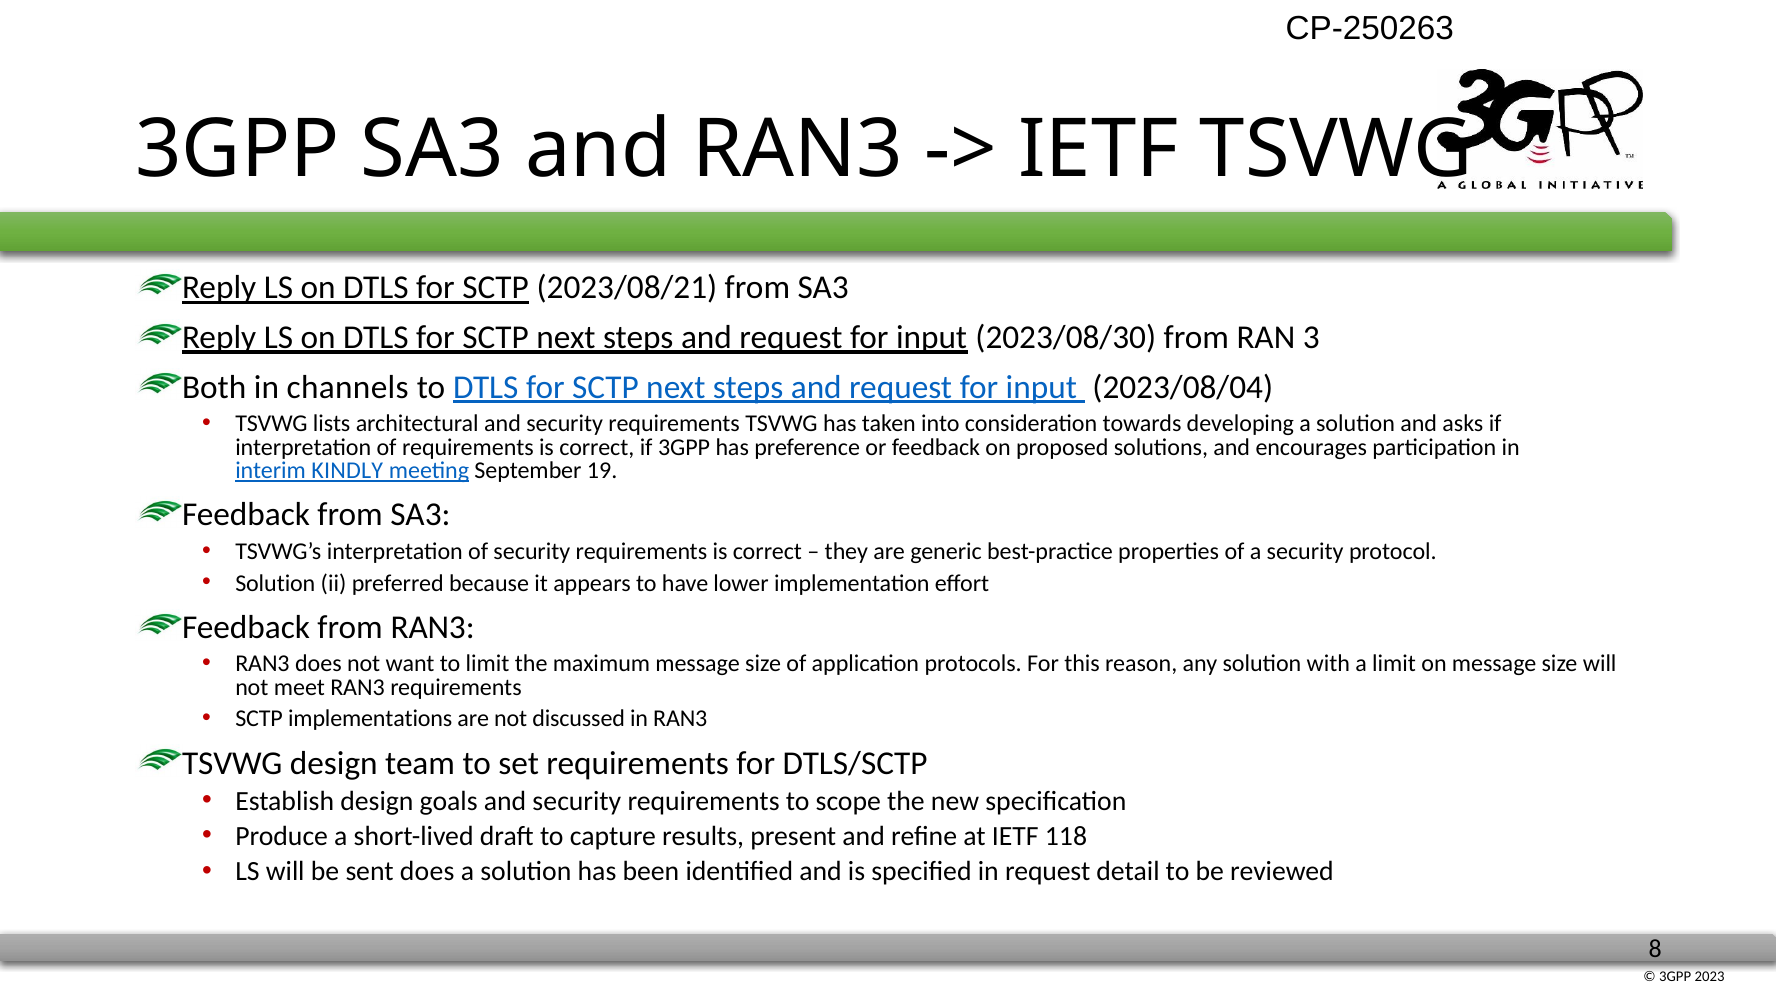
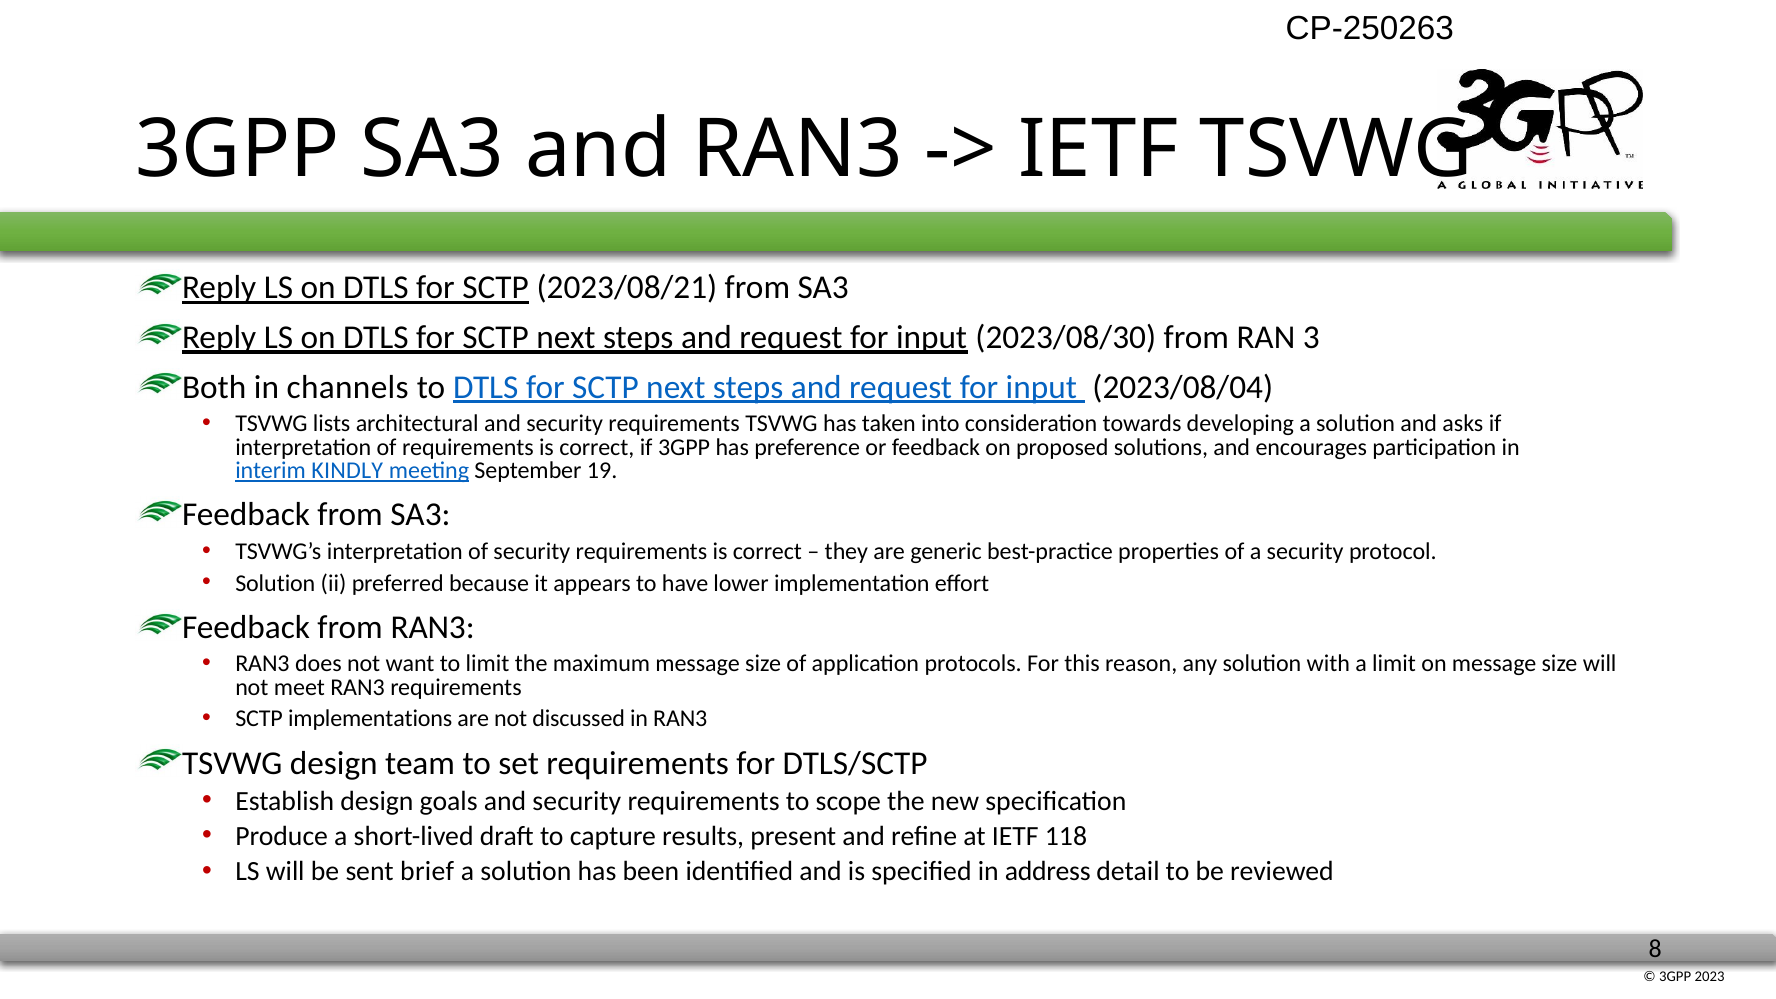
sent does: does -> brief (427, 872)
in request: request -> address (1048, 872)
